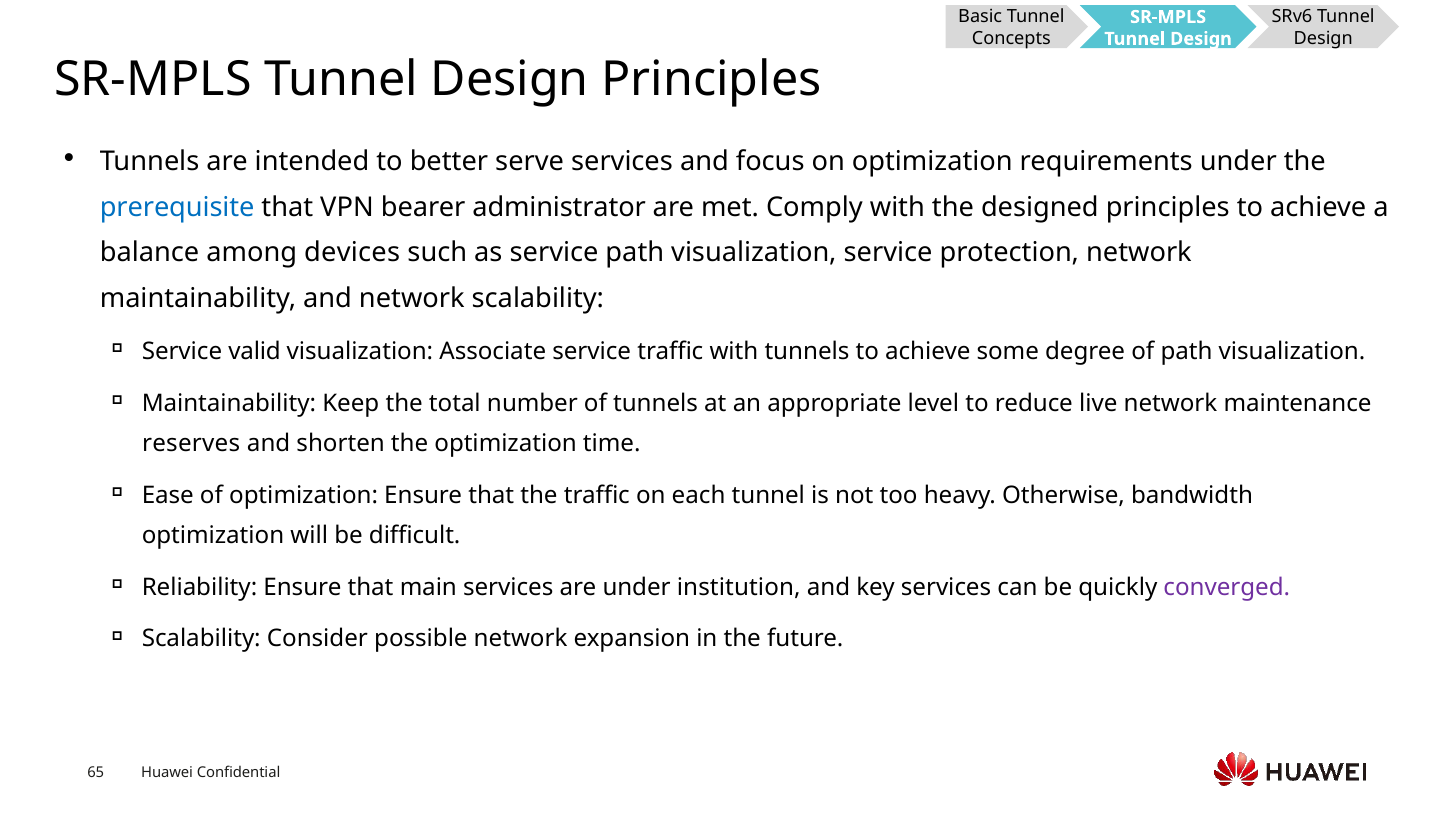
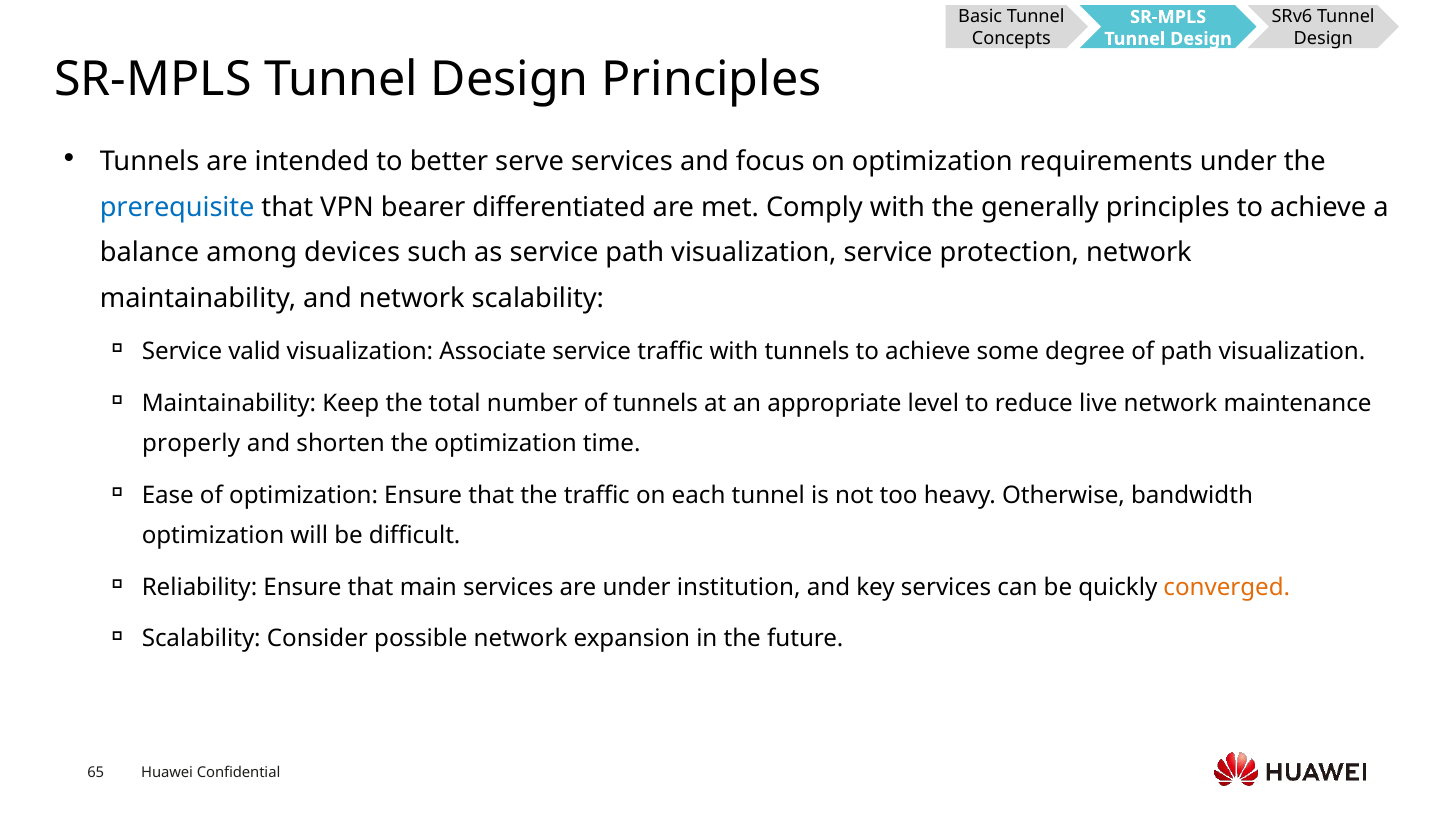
administrator: administrator -> differentiated (559, 207)
designed: designed -> generally (1040, 207)
reserves: reserves -> properly (191, 444)
converged colour: purple -> orange (1227, 587)
